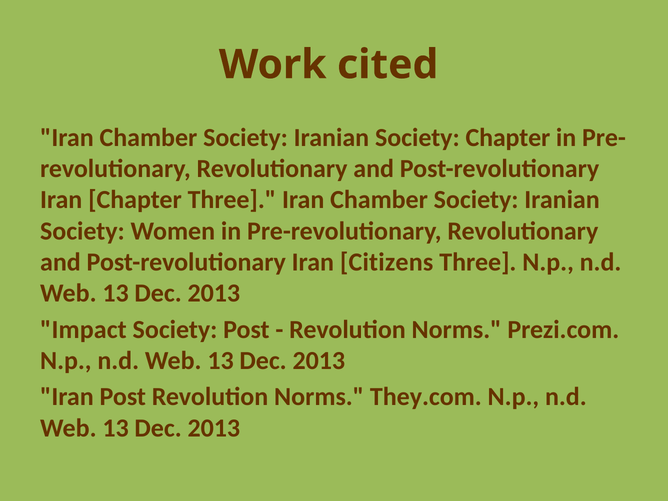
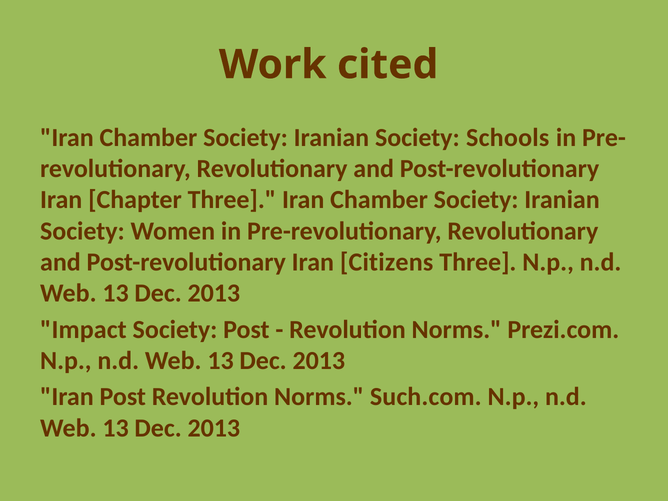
Society Chapter: Chapter -> Schools (508, 138)
They.com: They.com -> Such.com (426, 397)
